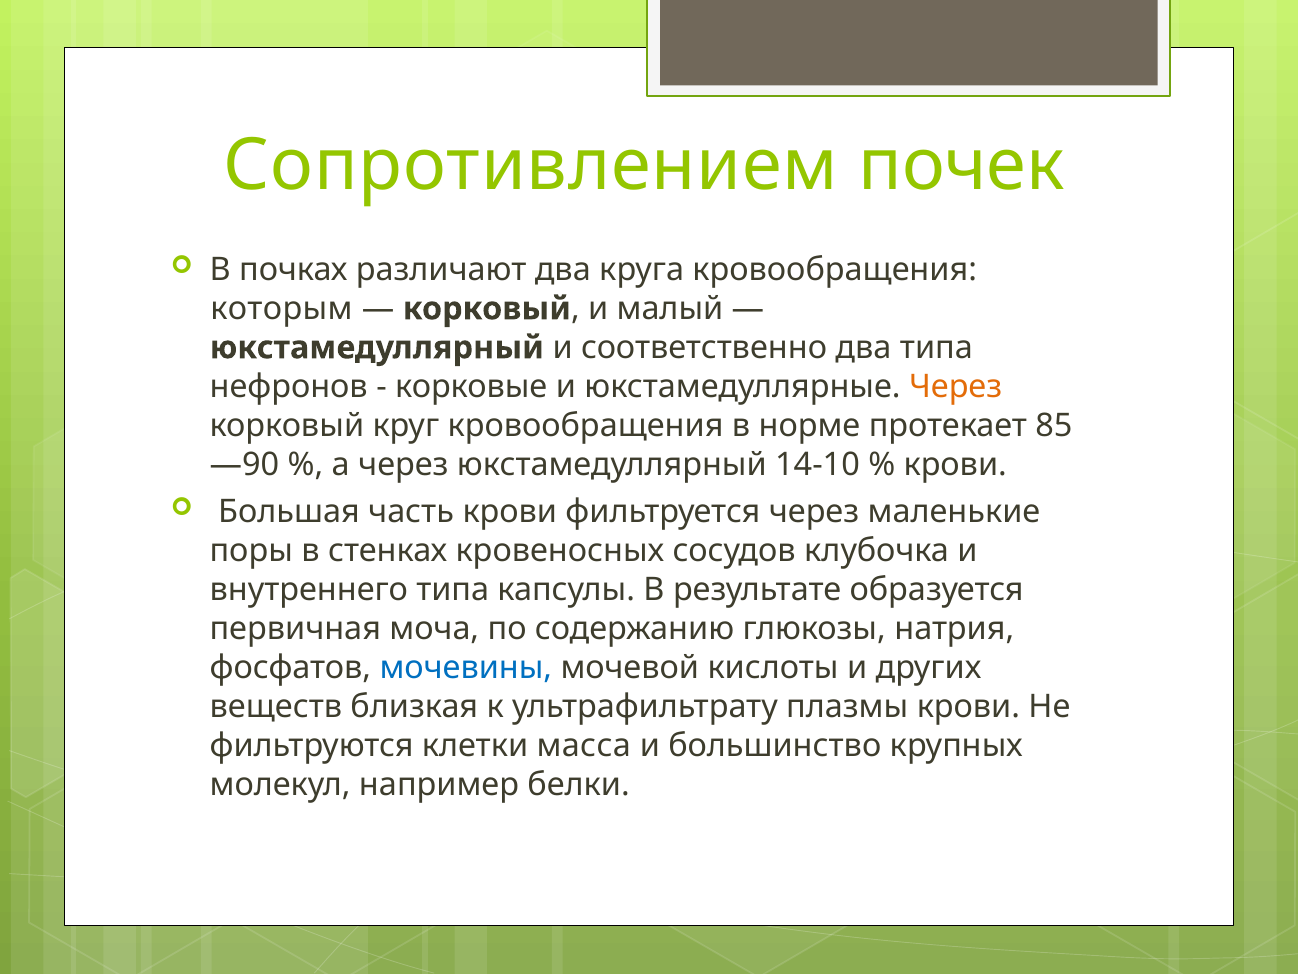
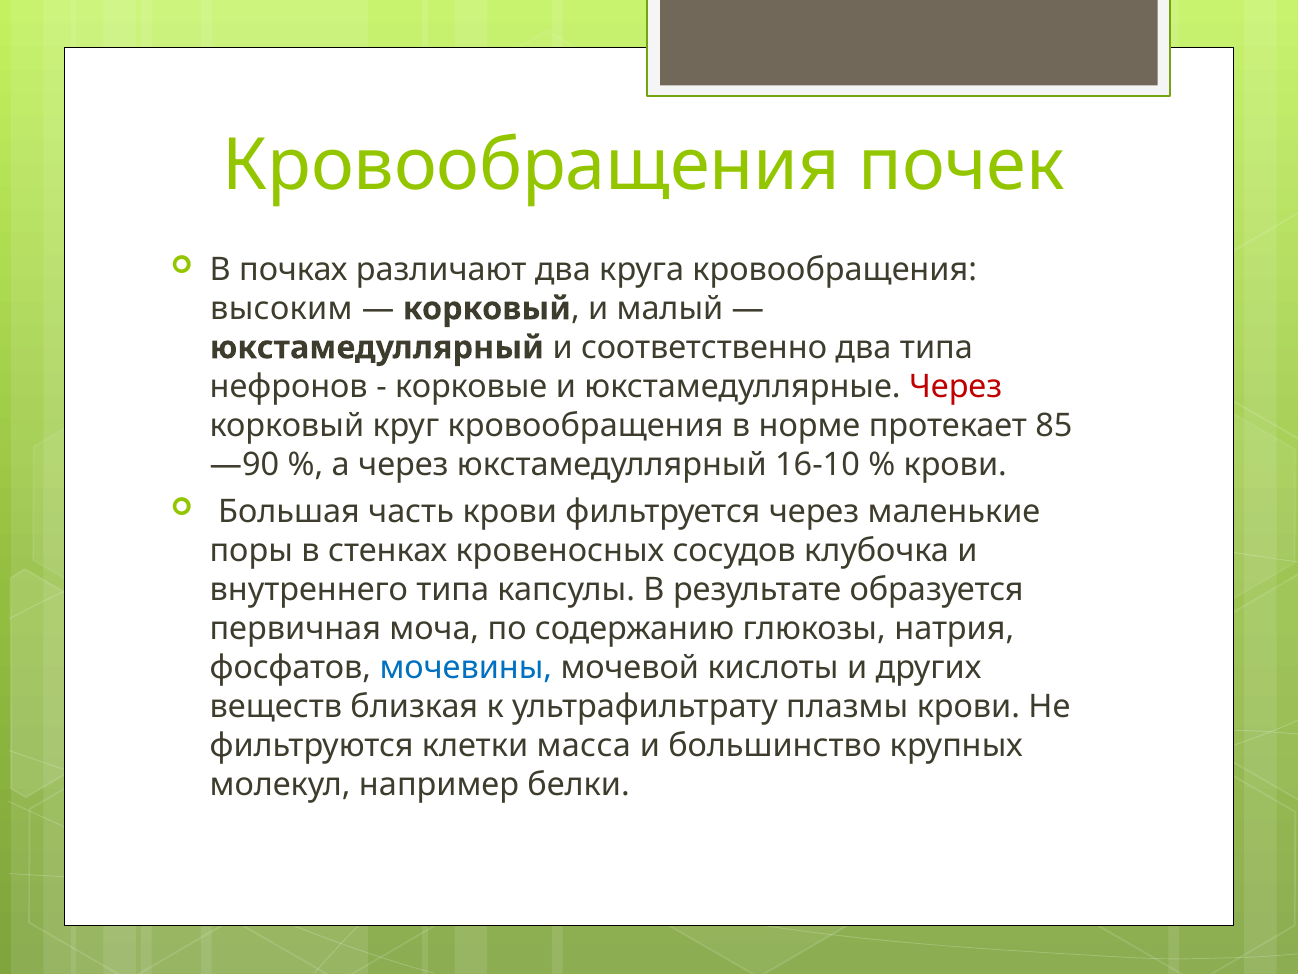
Сопротивлением: Сопротивлением -> Кровообращения (531, 166)
которым: которым -> высоким (281, 309)
Через colour: orange -> red (956, 386)
14-10: 14-10 -> 16-10 (817, 464)
